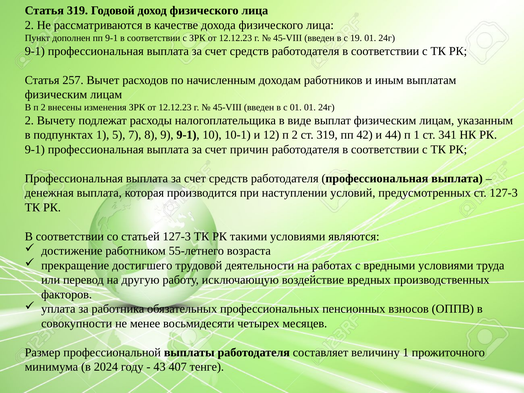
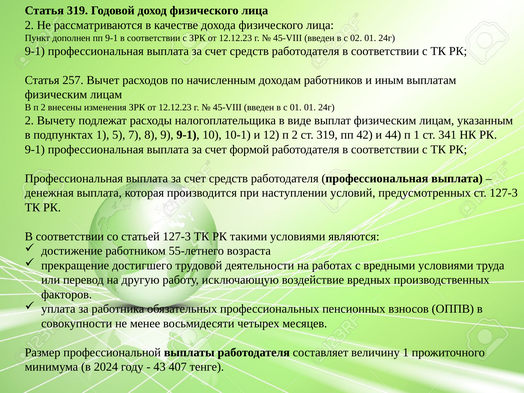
19: 19 -> 02 (356, 38)
причин: причин -> формой (249, 149)
